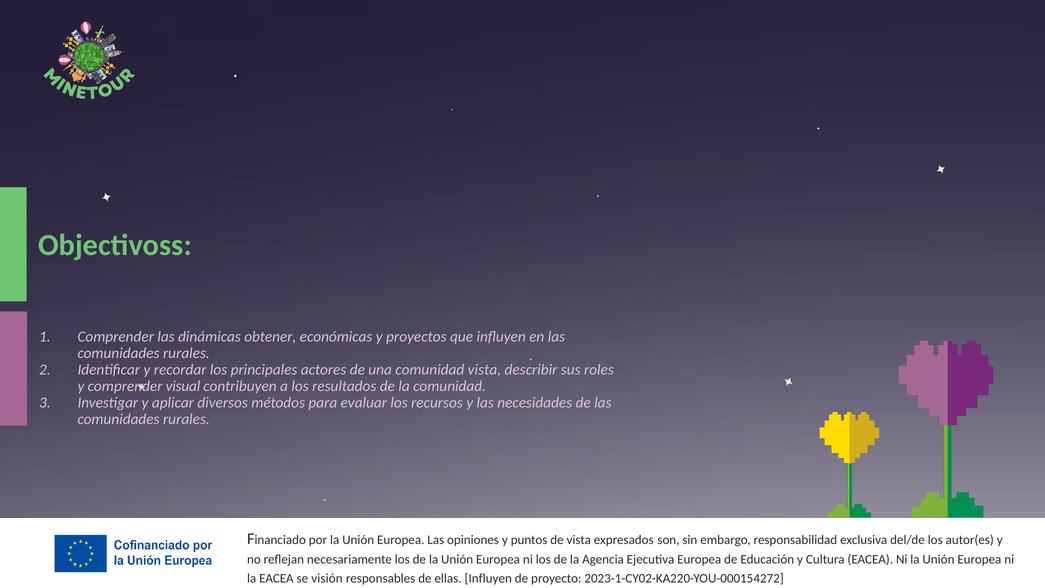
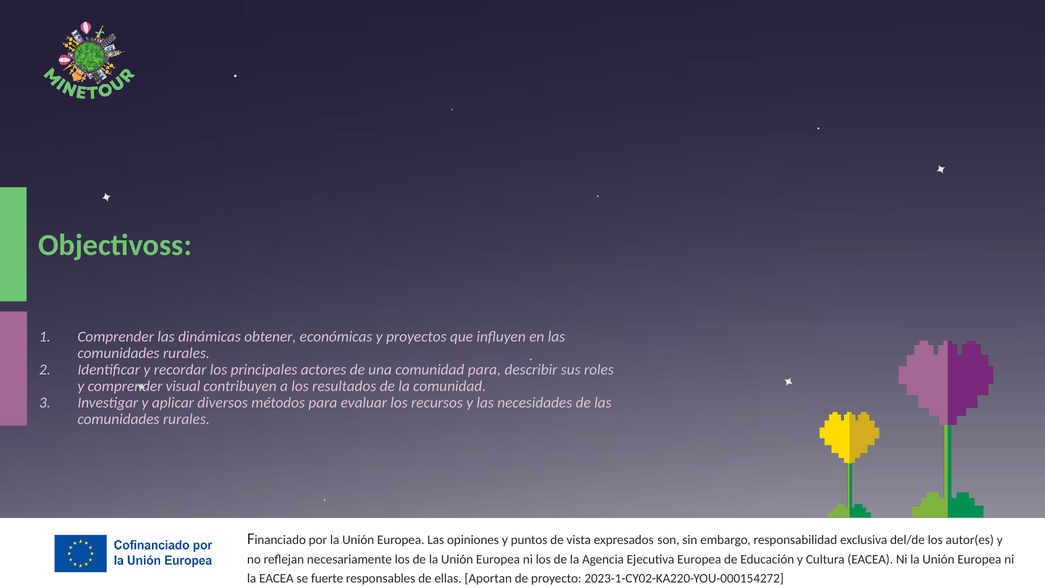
comunidad vista: vista -> para (484, 370)
visión: visión -> fuerte (327, 578)
ellas Influyen: Influyen -> Aportan (488, 578)
